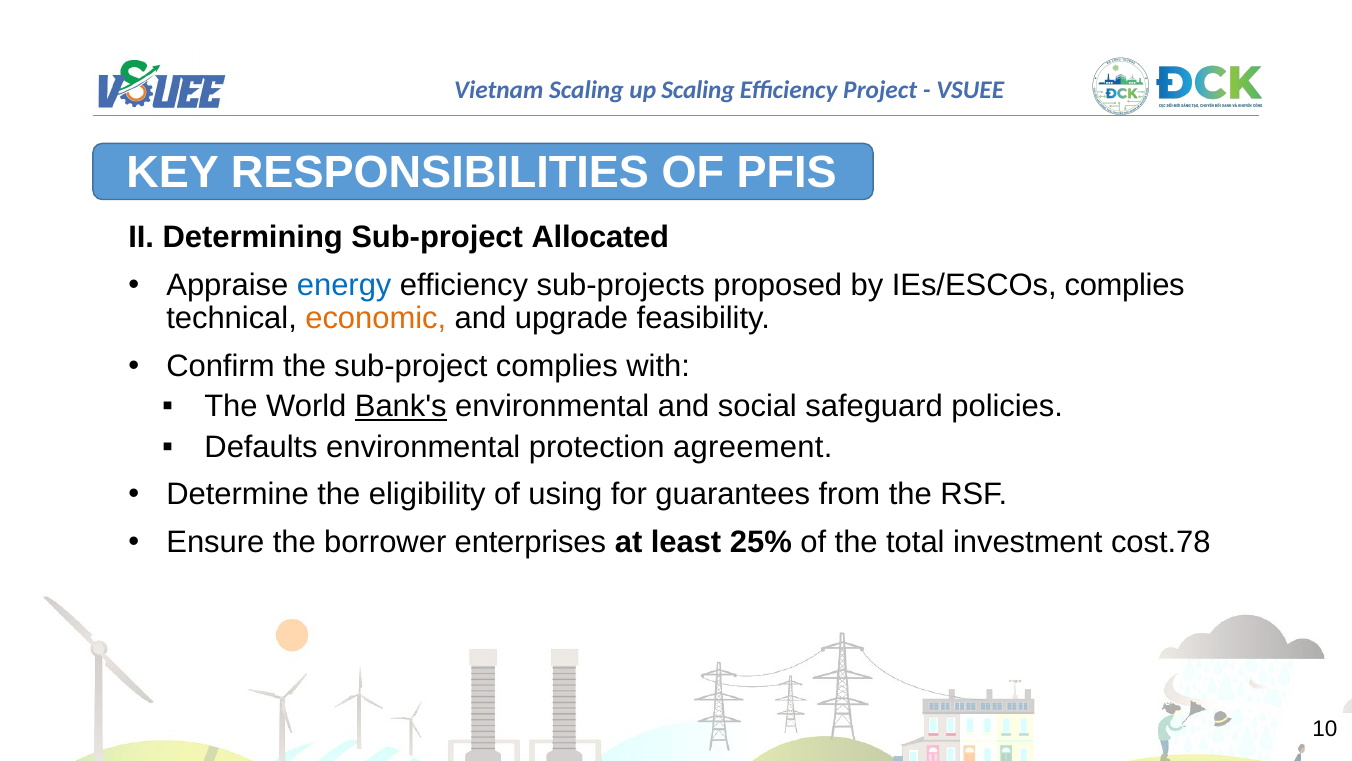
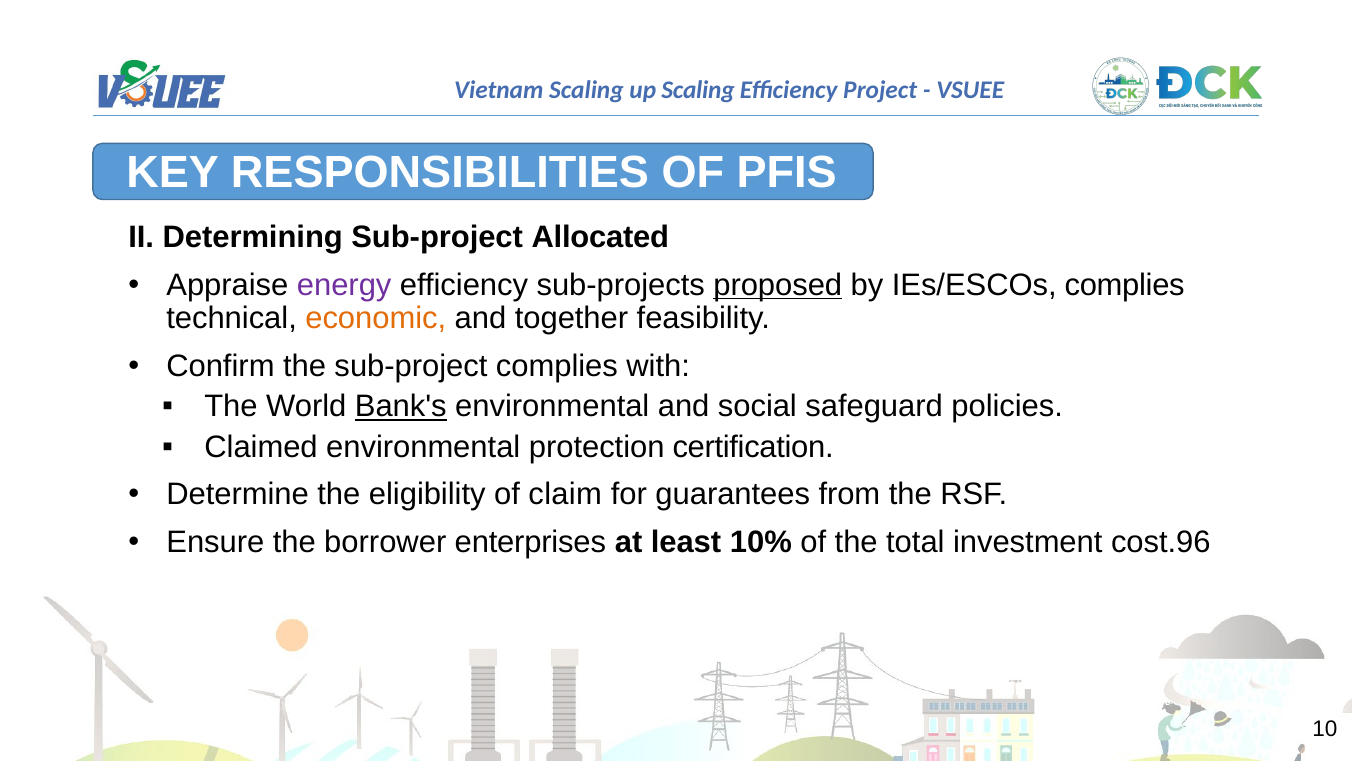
energy colour: blue -> purple (344, 285)
proposed underline: none -> present (778, 285)
upgrade: upgrade -> together (572, 318)
Defaults: Defaults -> Claimed (261, 447)
agreement: agreement -> certification (753, 447)
using: using -> claim (565, 494)
25%: 25% -> 10% (761, 542)
cost.78: cost.78 -> cost.96 (1161, 542)
